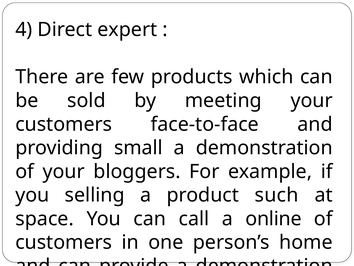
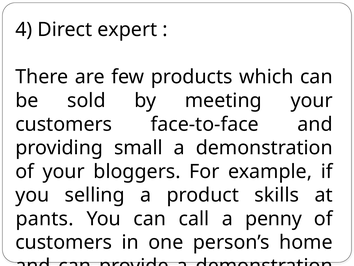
such: such -> skills (277, 195)
space: space -> pants (45, 218)
online: online -> penny (274, 218)
